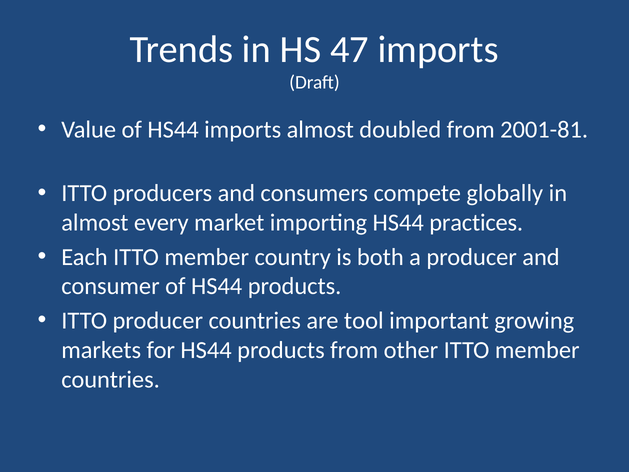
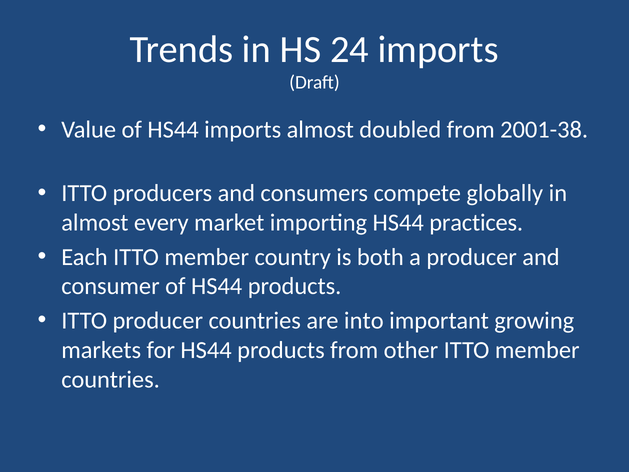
47: 47 -> 24 (349, 49)
2001-81: 2001-81 -> 2001-38 (544, 130)
tool: tool -> into (364, 321)
